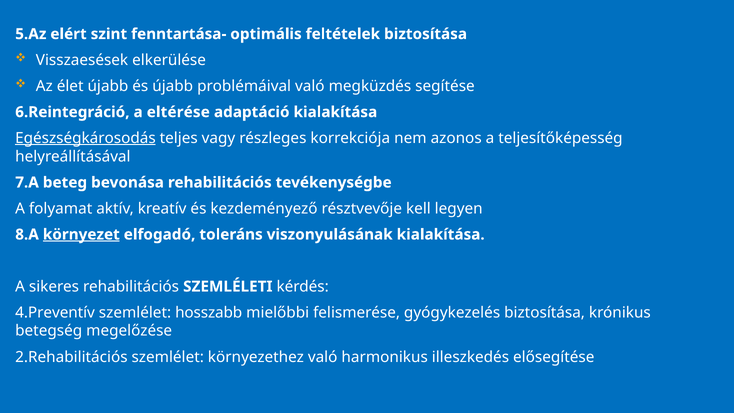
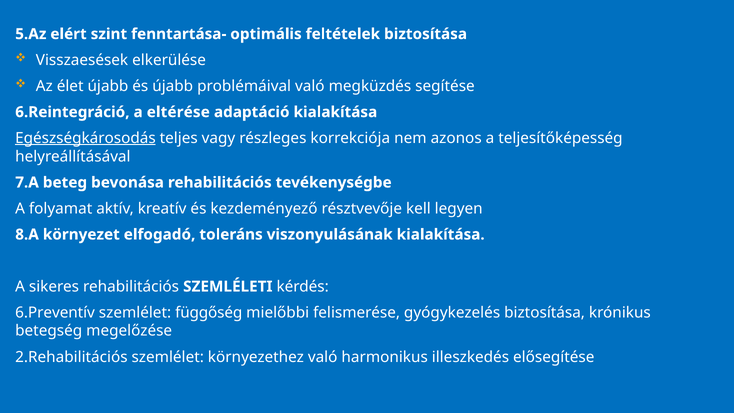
környezet underline: present -> none (81, 234)
4.Preventív: 4.Preventív -> 6.Preventív (55, 312)
hosszabb: hosszabb -> függőség (209, 312)
